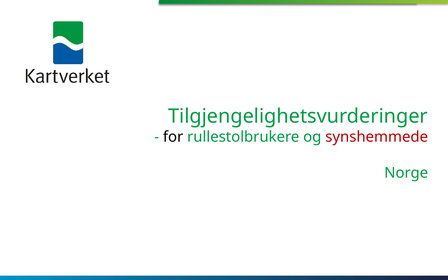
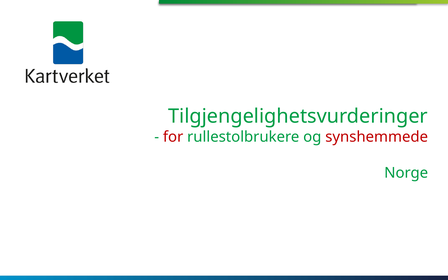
for colour: black -> red (173, 137)
